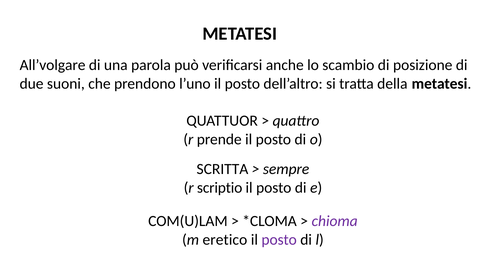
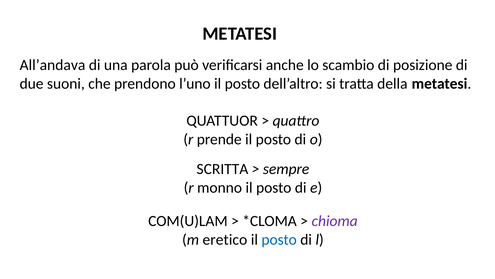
All’volgare: All’volgare -> All’andava (52, 65)
scriptio: scriptio -> monno (220, 187)
posto colour: purple -> blue (279, 239)
